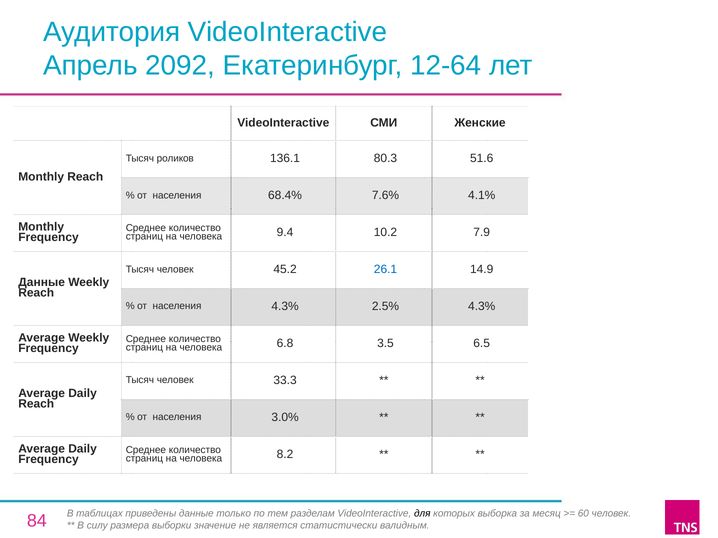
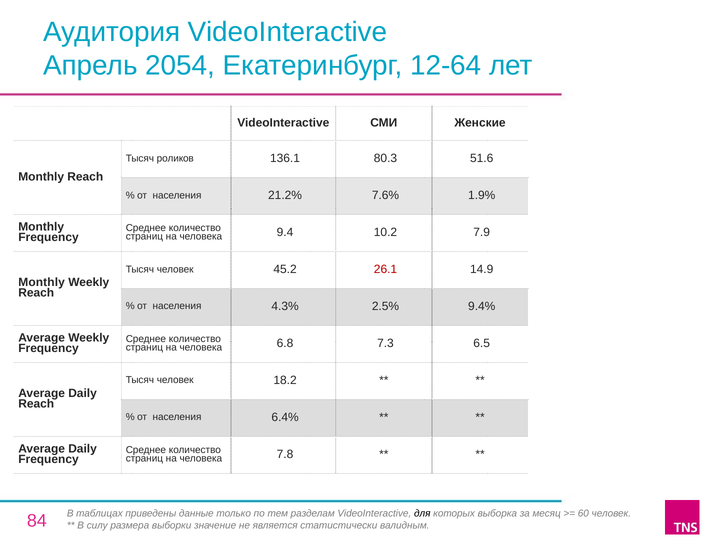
2092: 2092 -> 2054 (180, 65)
68.4%: 68.4% -> 21.2% (285, 195)
4.1%: 4.1% -> 1.9% (482, 195)
26.1 colour: blue -> red (385, 269)
Данные: Данные -> Monthly (42, 283)
2.5% 4.3%: 4.3% -> 9.4% (482, 306)
3.5: 3.5 -> 7.3 (385, 343)
33.3: 33.3 -> 18.2 (285, 380)
3.0%: 3.0% -> 6.4% (285, 417)
8.2: 8.2 -> 7.8 (285, 454)
